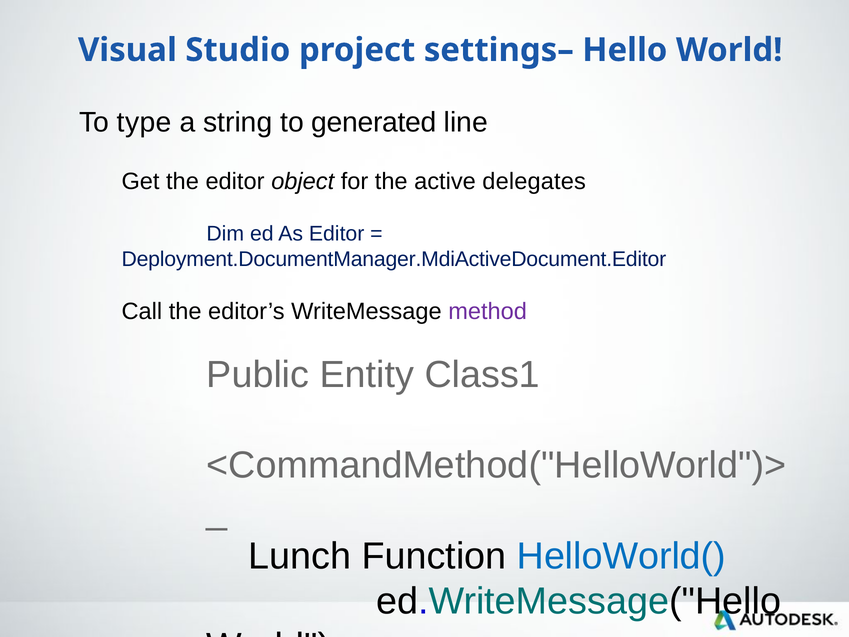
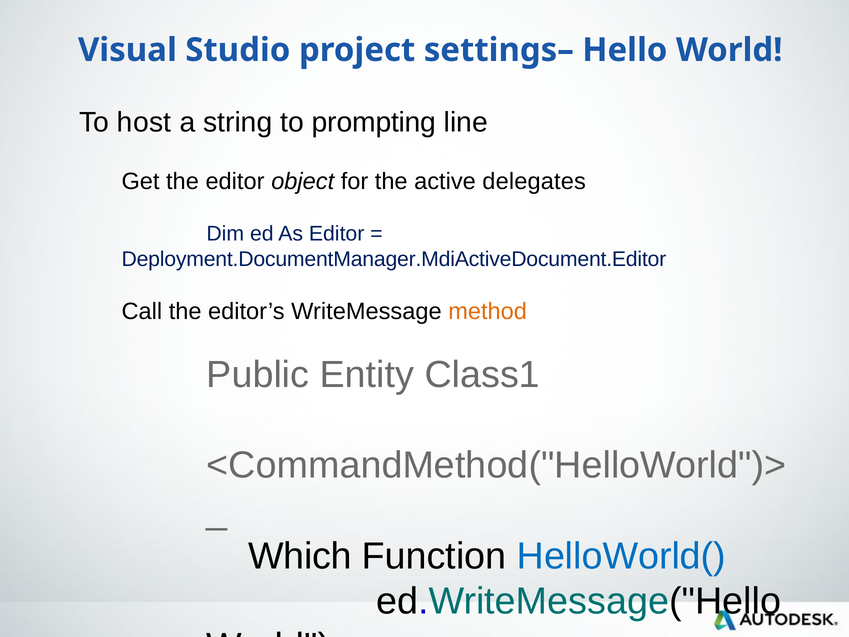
type: type -> host (144, 122)
generated: generated -> prompting (374, 122)
method colour: purple -> orange (488, 311)
Lunch: Lunch -> Which (300, 556)
